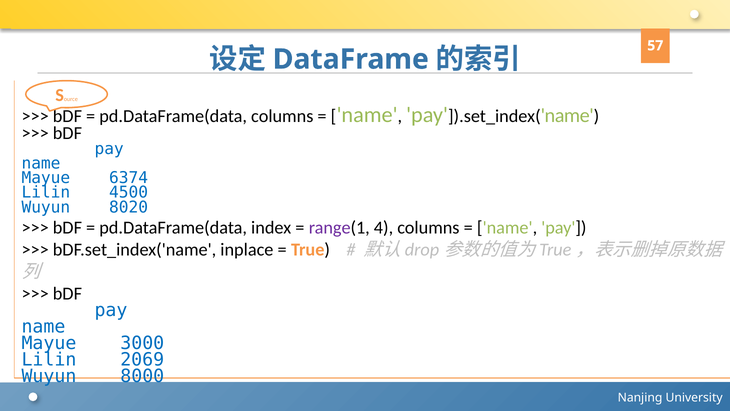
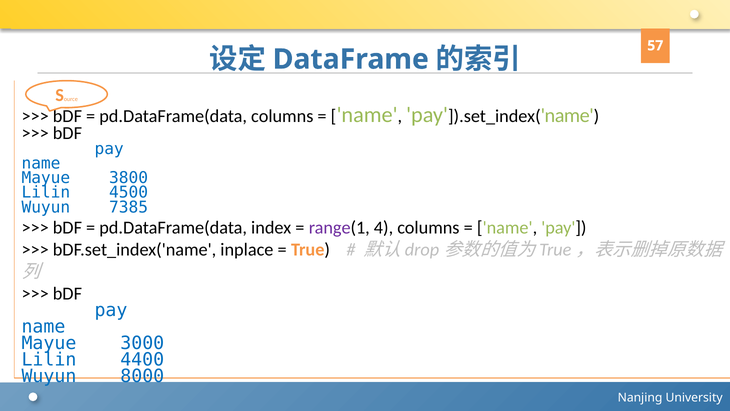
6374: 6374 -> 3800 (129, 178)
8020: 8020 -> 7385 (129, 207)
2069: 2069 -> 4400 (142, 359)
